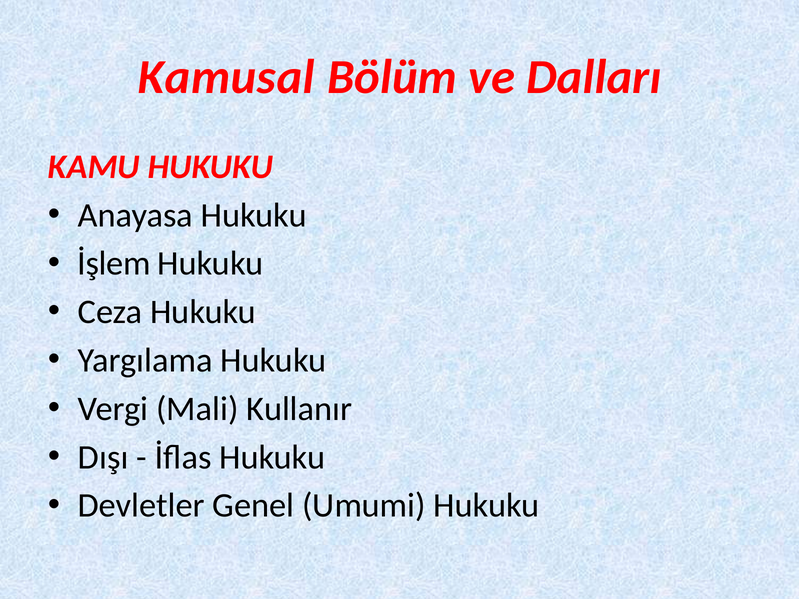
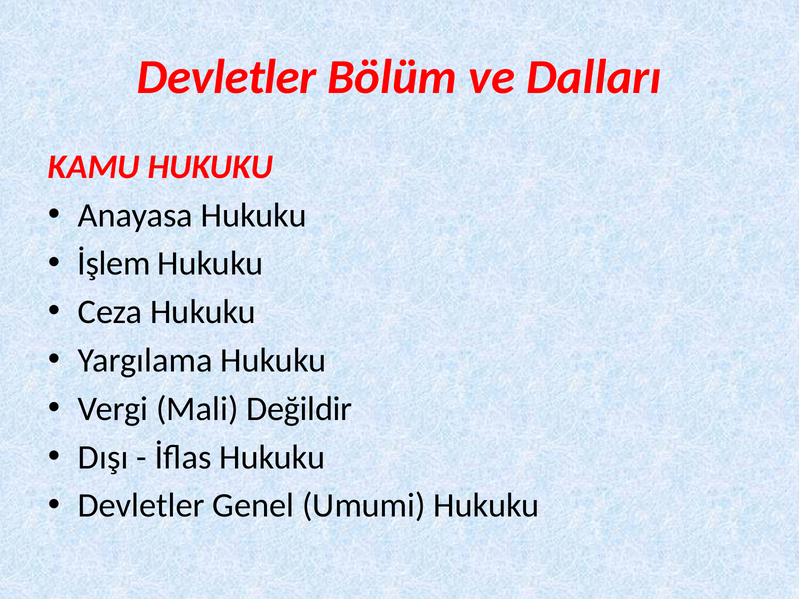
Kamusal: Kamusal -> Devletler (227, 77)
Kullanır: Kullanır -> Değildir (299, 409)
